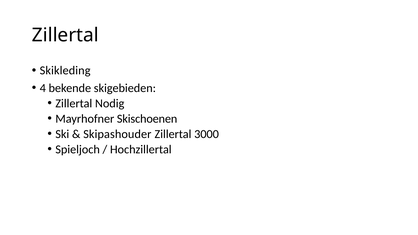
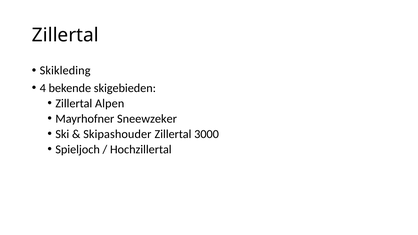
Nodig: Nodig -> Alpen (110, 103)
Skischoenen: Skischoenen -> Sneewzeker (147, 119)
